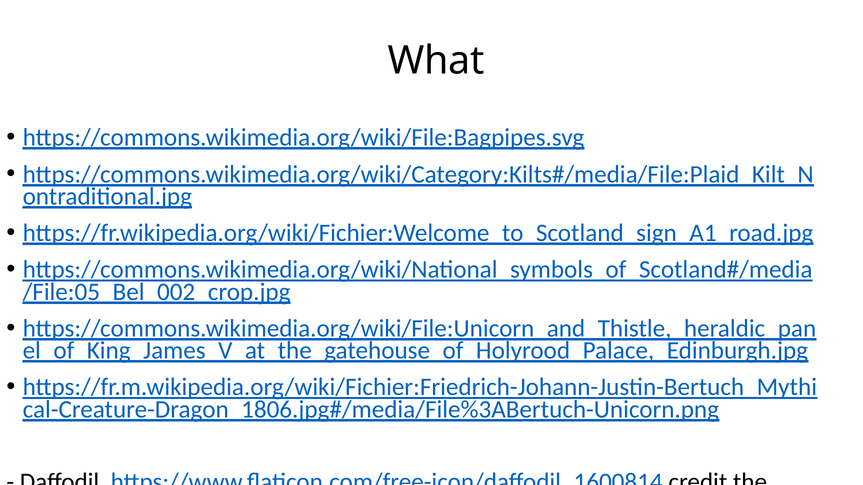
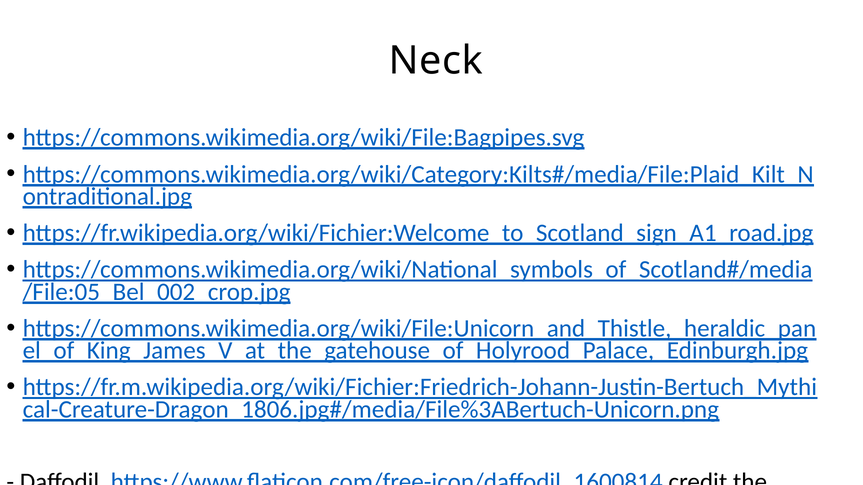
What: What -> Neck (436, 61)
